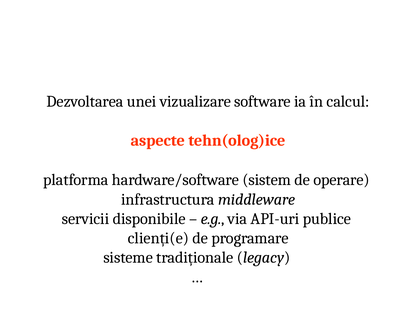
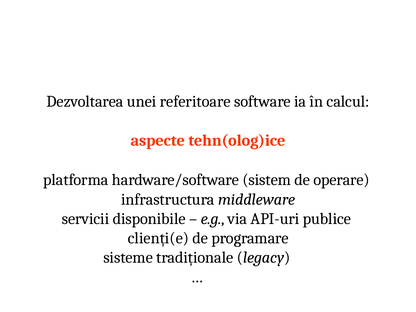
vizualizare: vizualizare -> referitoare (195, 101)
